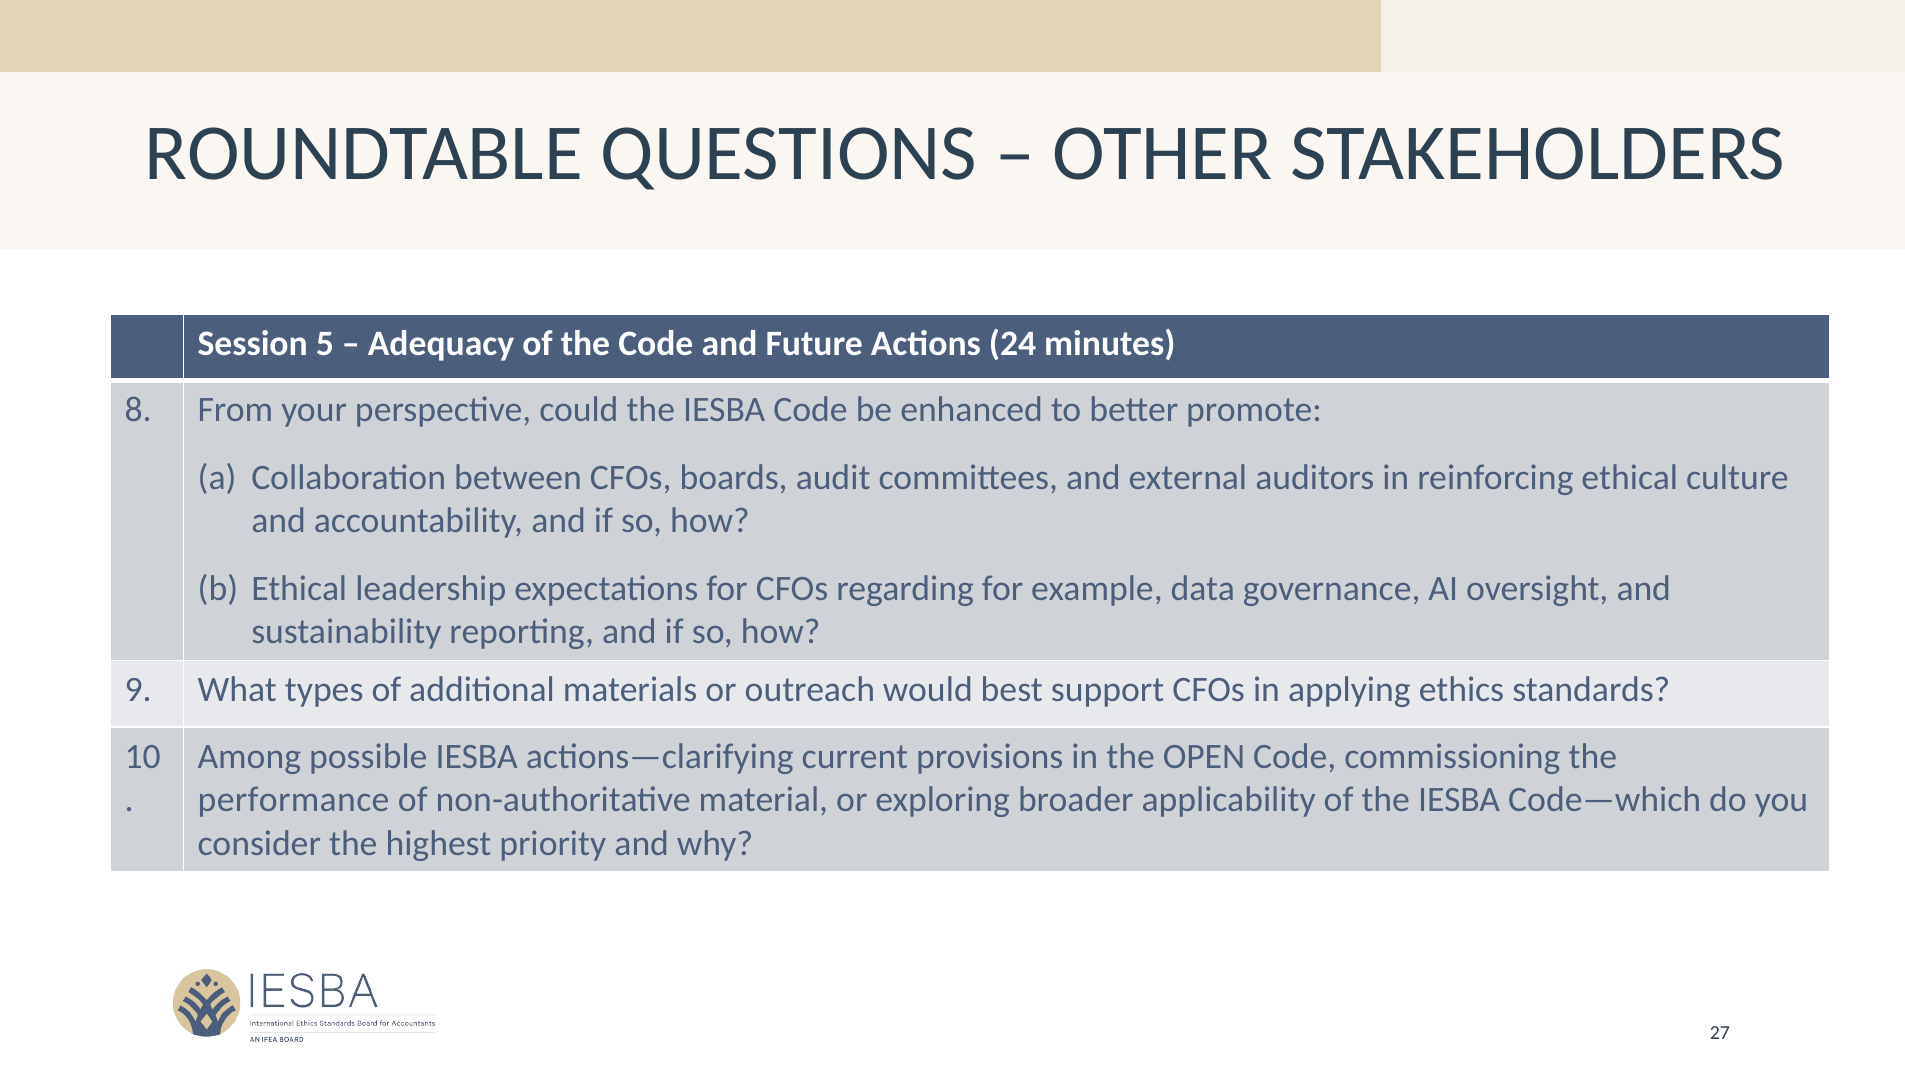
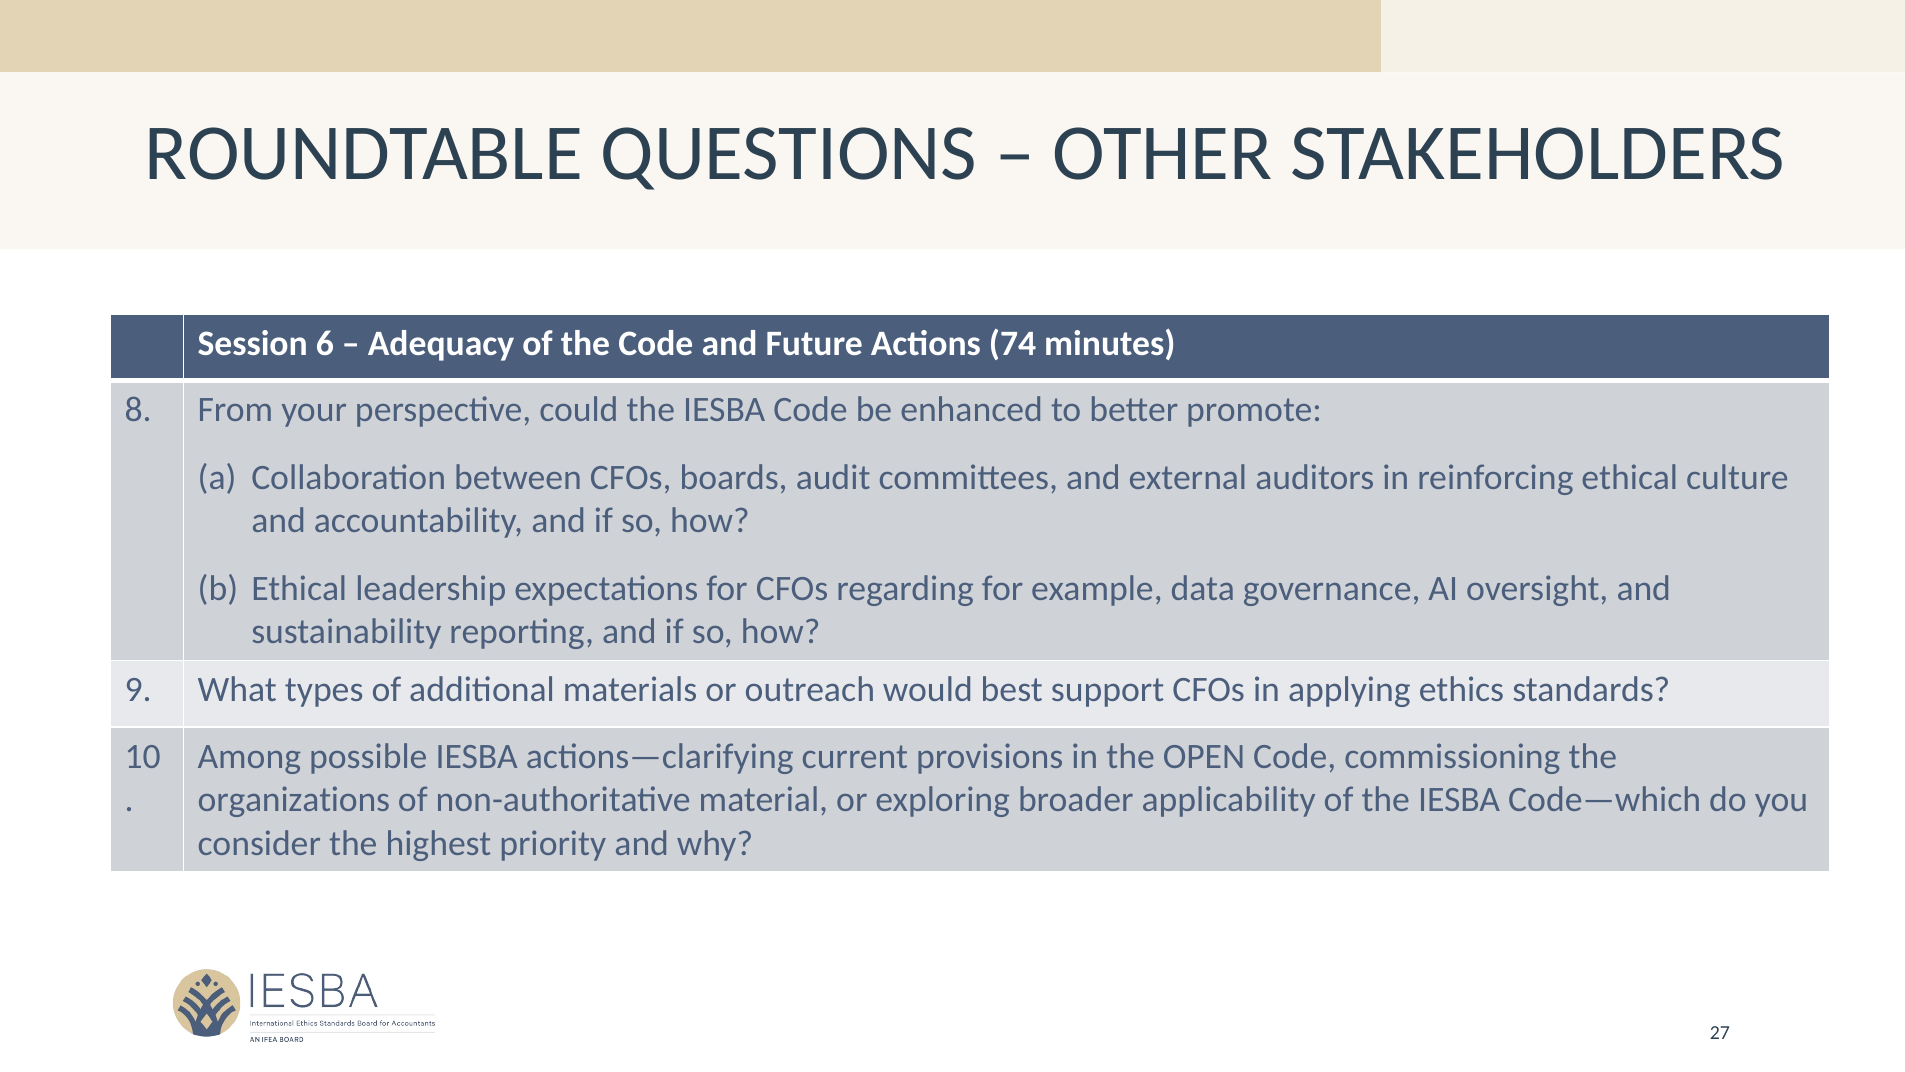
5: 5 -> 6 (325, 344)
24: 24 -> 74 (1013, 344)
performance: performance -> organizations (294, 800)
